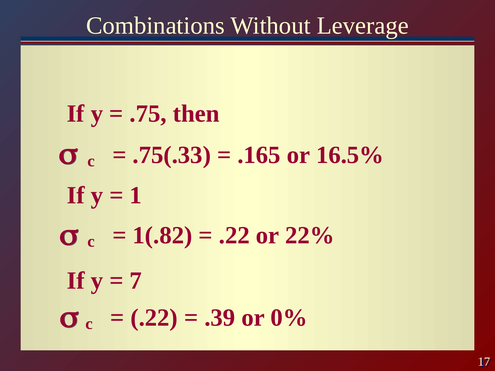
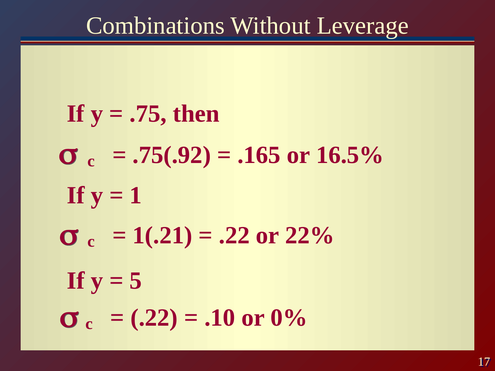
.75(.33: .75(.33 -> .75(.92 (172, 155)
1(.82: 1(.82 -> 1(.21 (162, 236)
7: 7 -> 5 (136, 281)
.39: .39 -> .10 (220, 318)
